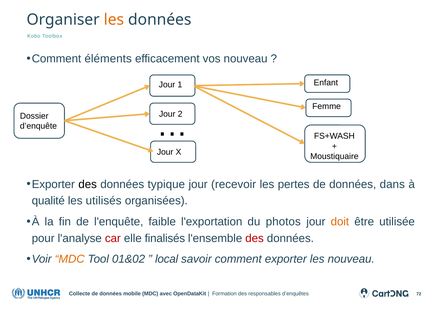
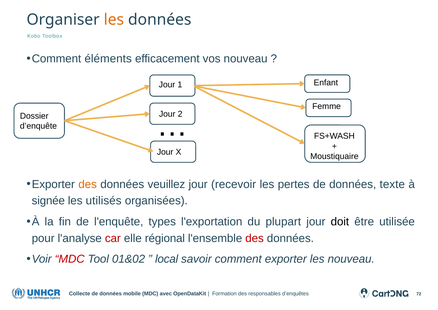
des colour: black -> orange (88, 184)
typique: typique -> veuillez (166, 184)
dans: dans -> texte (392, 184)
qualité: qualité -> signée (48, 201)
faible: faible -> types (162, 222)
photos: photos -> plupart (283, 222)
doit colour: orange -> black (340, 222)
finalisés: finalisés -> régional (165, 238)
MDC colour: orange -> red (70, 259)
